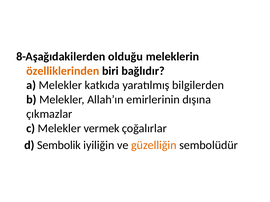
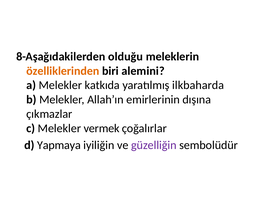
bağlıdır: bağlıdır -> alemini (143, 71)
bilgilerden: bilgilerden -> ilkbaharda (198, 85)
Sembolik: Sembolik -> Yapmaya (59, 145)
güzelliğin colour: orange -> purple (154, 145)
